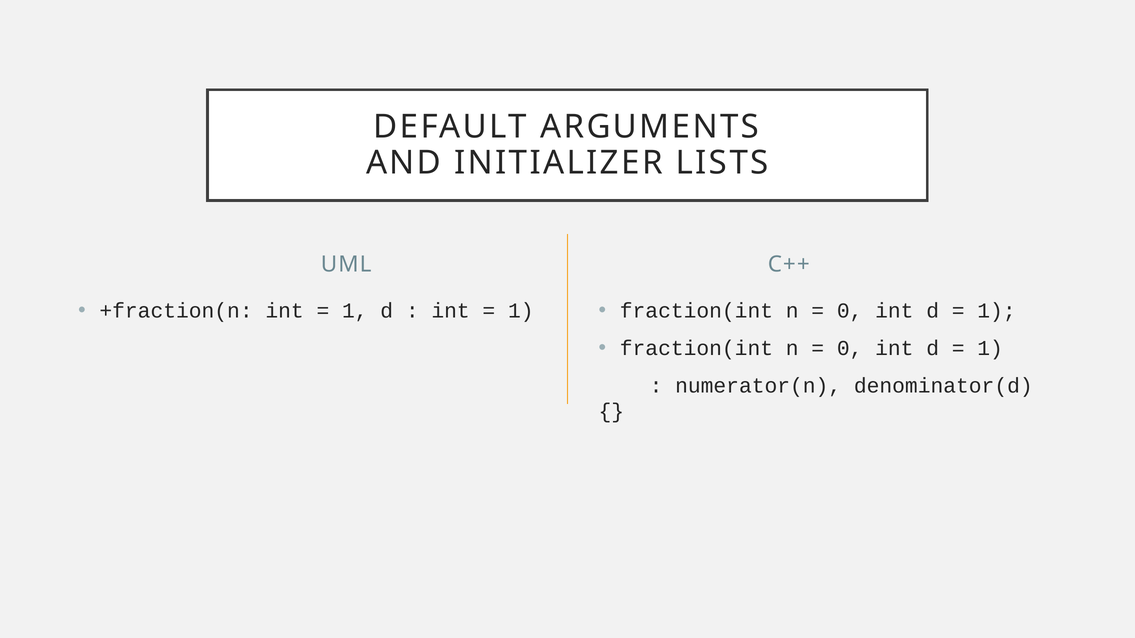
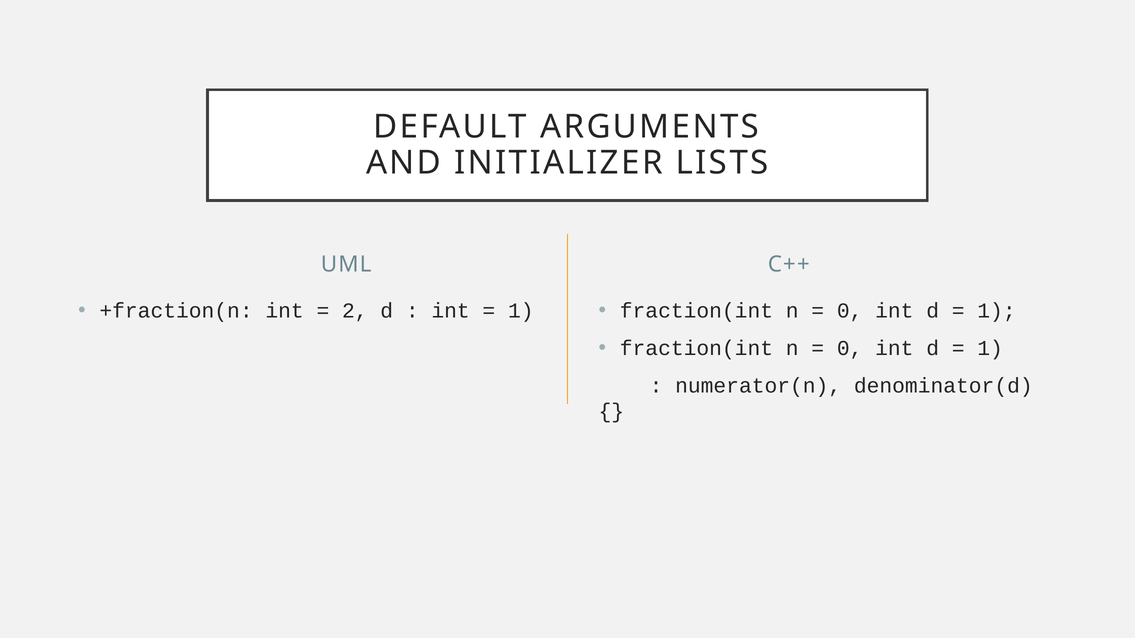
1: 1 -> 2 (355, 311)
